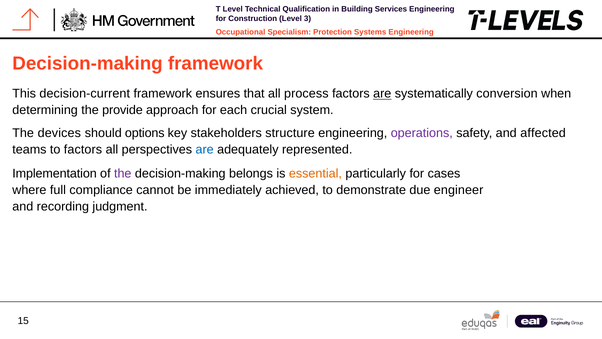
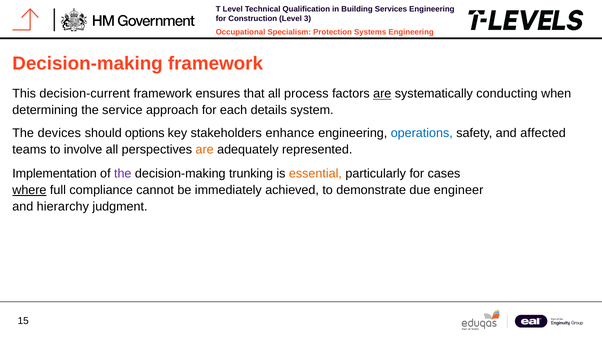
conversion: conversion -> conducting (507, 94)
provide: provide -> service (122, 110)
crucial: crucial -> details (269, 110)
structure: structure -> enhance (290, 133)
operations colour: purple -> blue (422, 133)
to factors: factors -> involve (83, 150)
are colour: blue -> orange (205, 150)
belongs: belongs -> trunking (251, 173)
where underline: none -> present (29, 190)
recording: recording -> hierarchy (63, 207)
